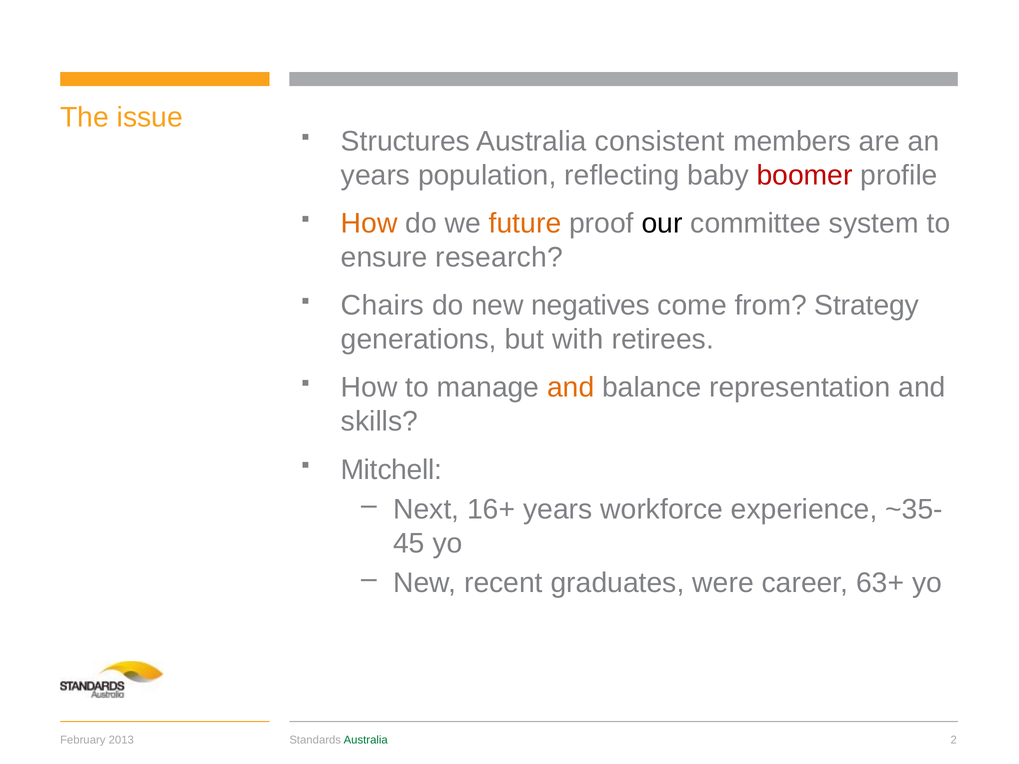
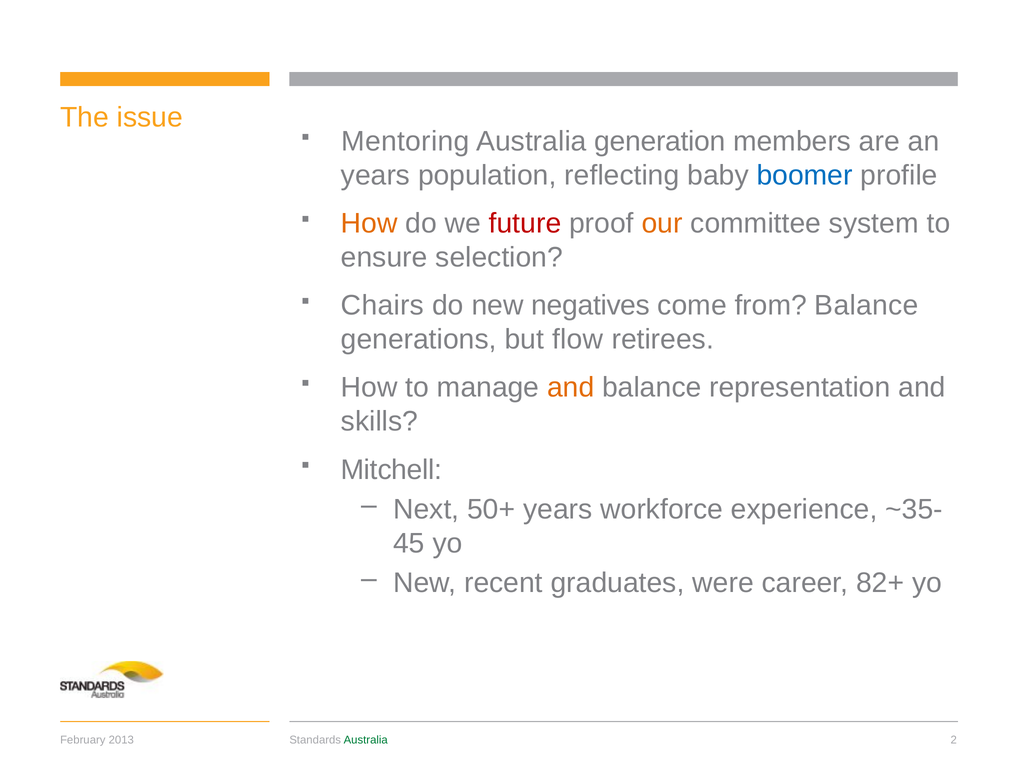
Structures: Structures -> Mentoring (405, 141)
consistent: consistent -> generation (660, 141)
boomer colour: red -> blue (805, 175)
future colour: orange -> red (525, 223)
our colour: black -> orange (662, 223)
research: research -> selection (499, 257)
from Strategy: Strategy -> Balance (866, 306)
with: with -> flow (578, 340)
16+: 16+ -> 50+ (491, 510)
63+: 63+ -> 82+ (880, 583)
